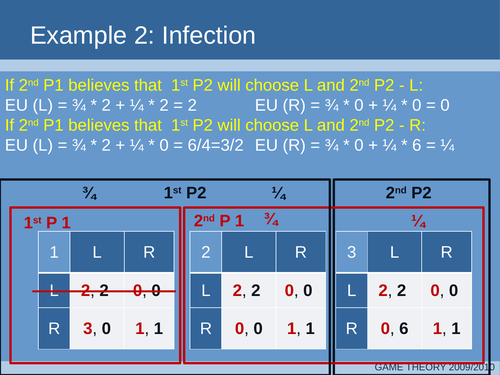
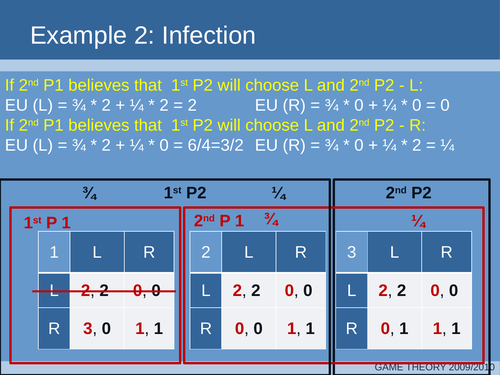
6: 6 -> 2 (417, 145)
R 0 6: 6 -> 1 (404, 329)
